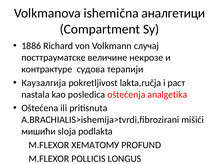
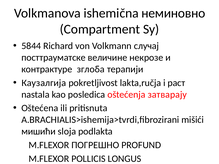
аналгетици: аналгетици -> неминовно (173, 13)
1886: 1886 -> 5844 (31, 46)
судова: судова -> зглоба (91, 69)
analgetika: analgetika -> затварају (167, 95)
ХЕМАТОМУ: ХЕМАТОМУ -> ПОГРЕШНО (95, 145)
